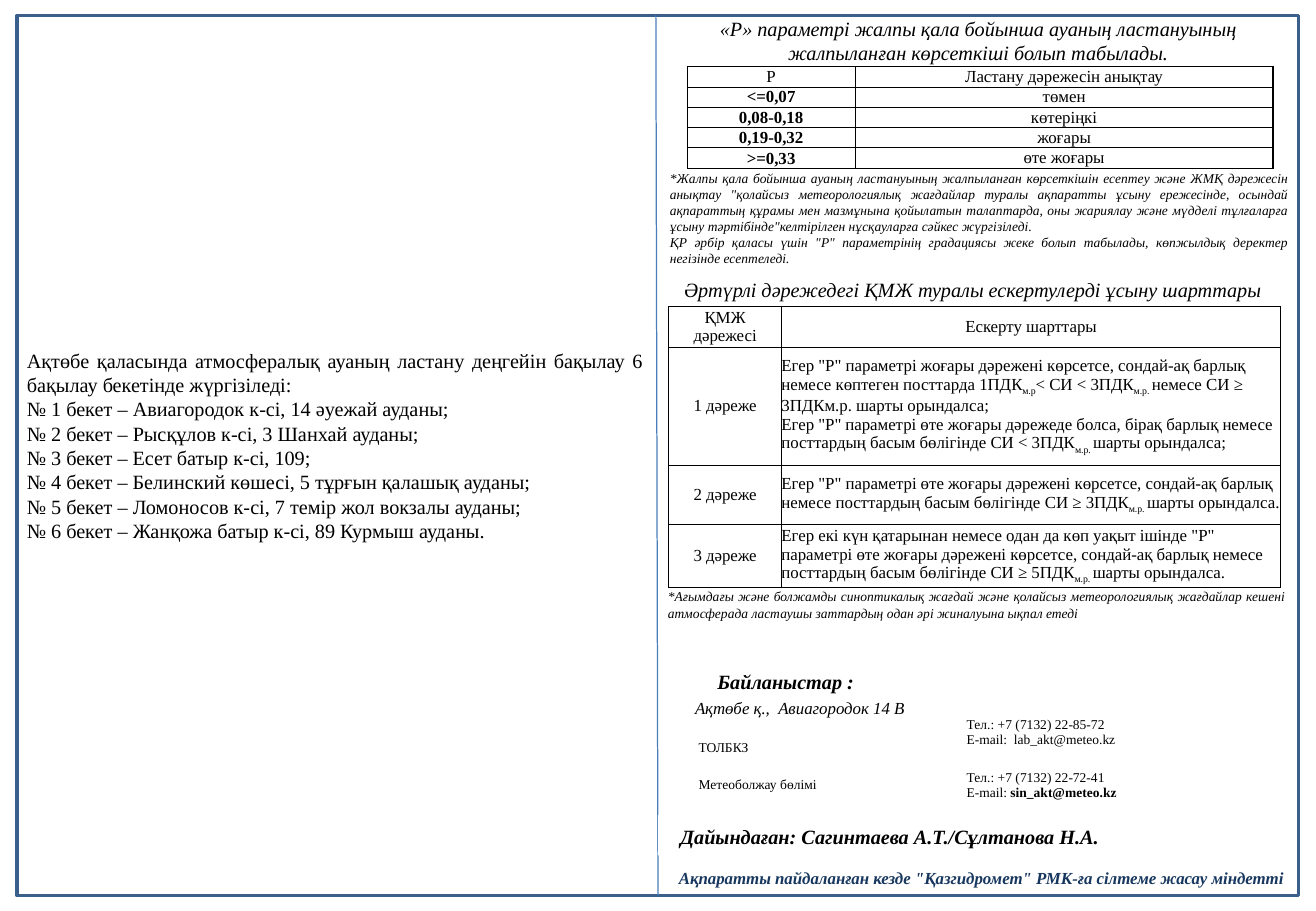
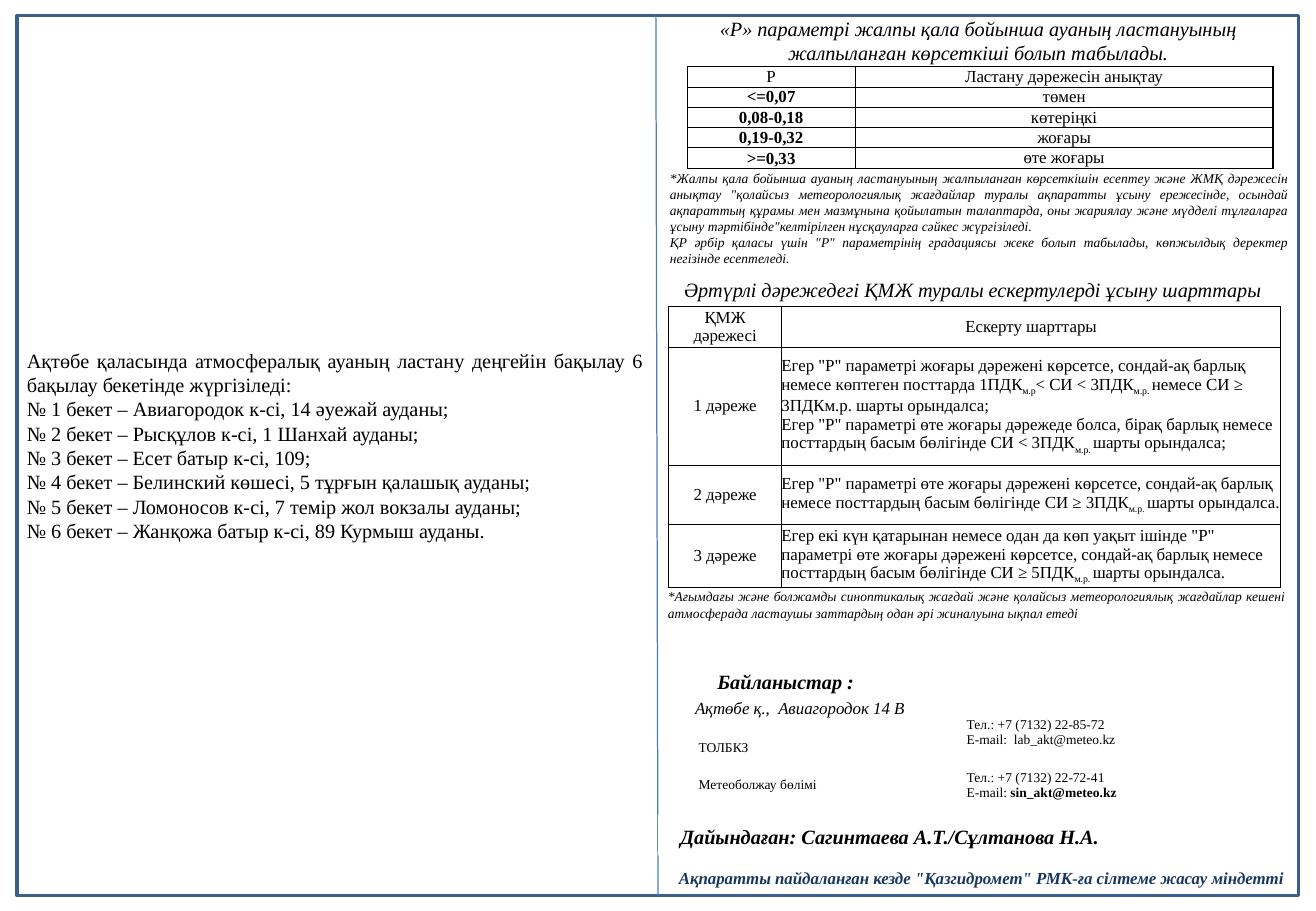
к-сі 3: 3 -> 1 (267, 435)
